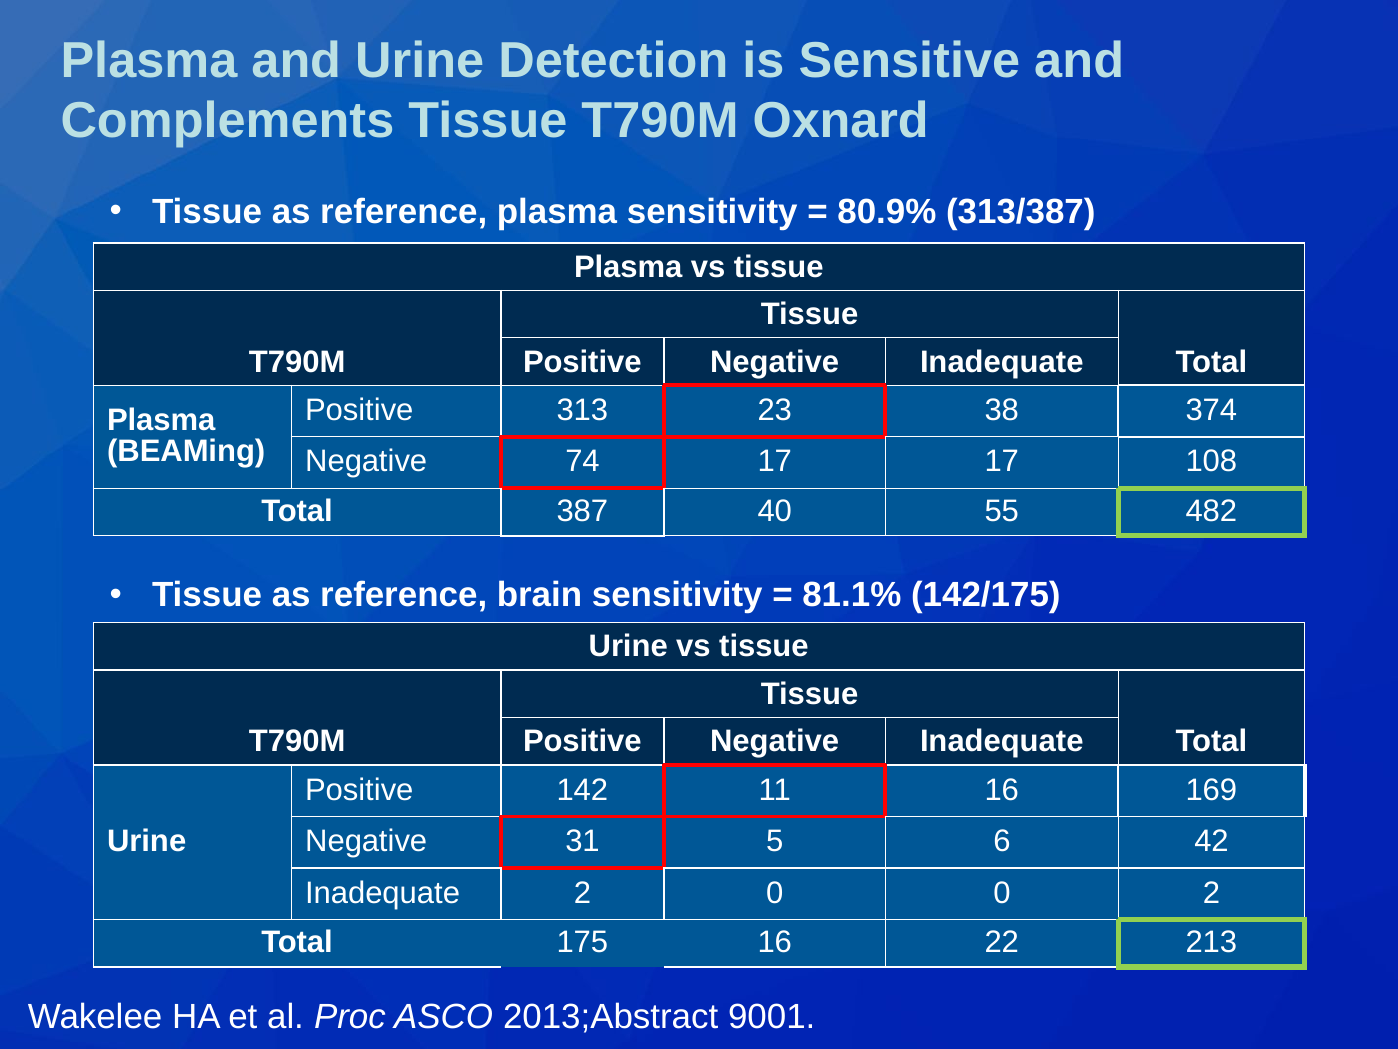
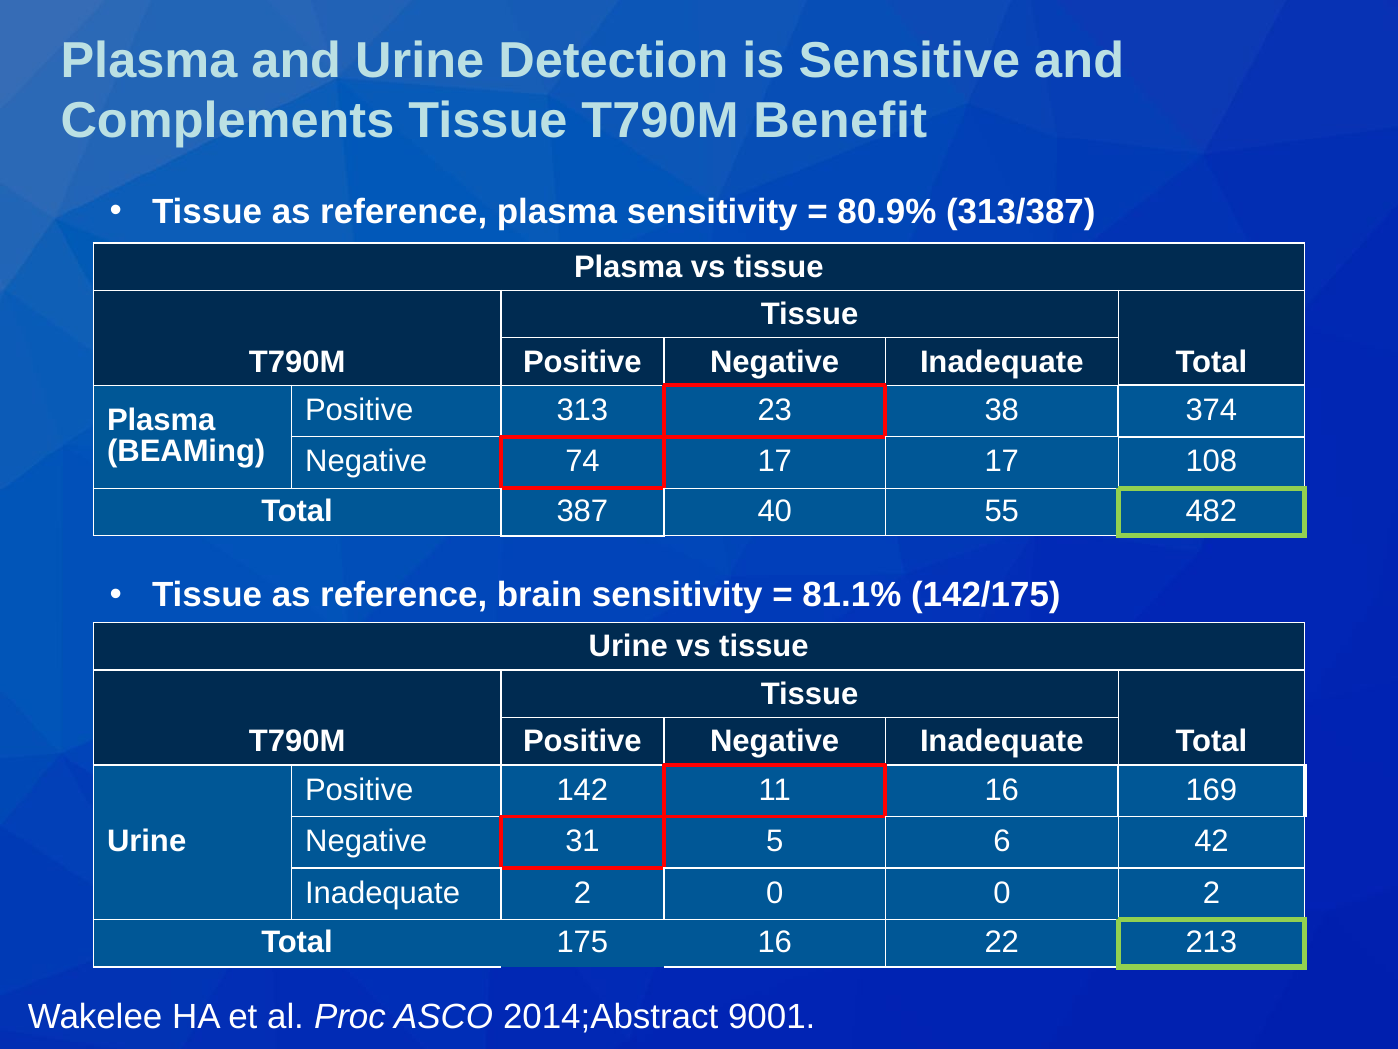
Oxnard: Oxnard -> Benefit (840, 121)
2013;Abstract: 2013;Abstract -> 2014;Abstract (611, 1016)
